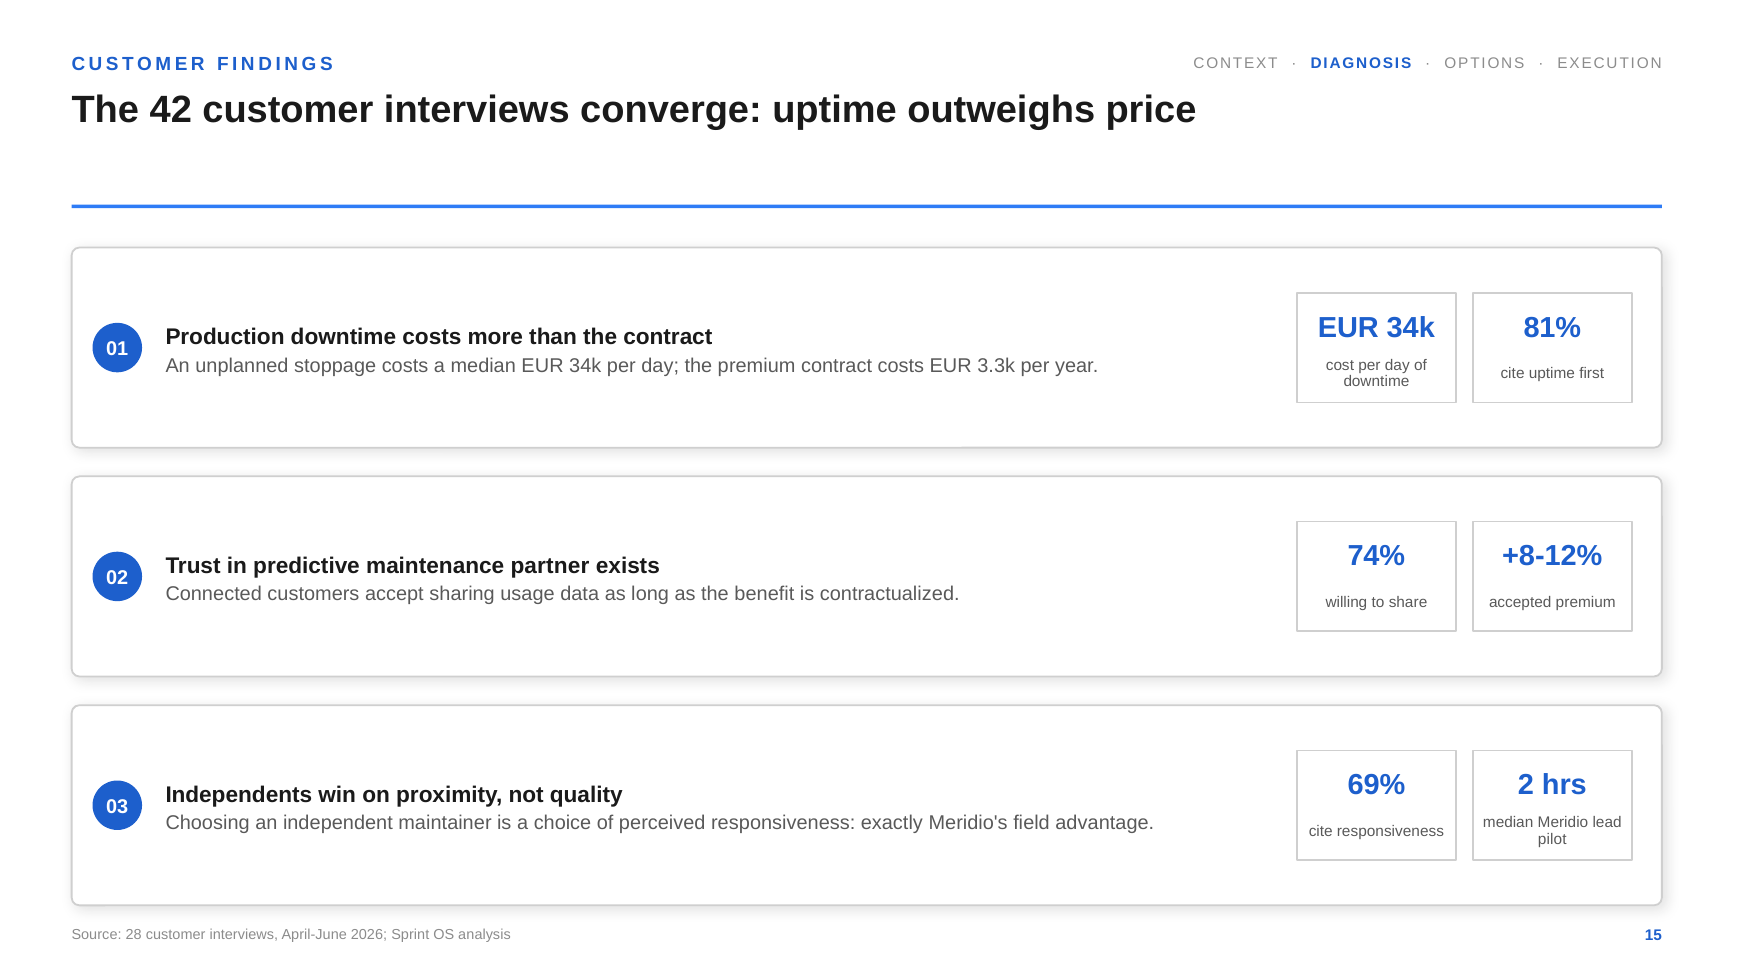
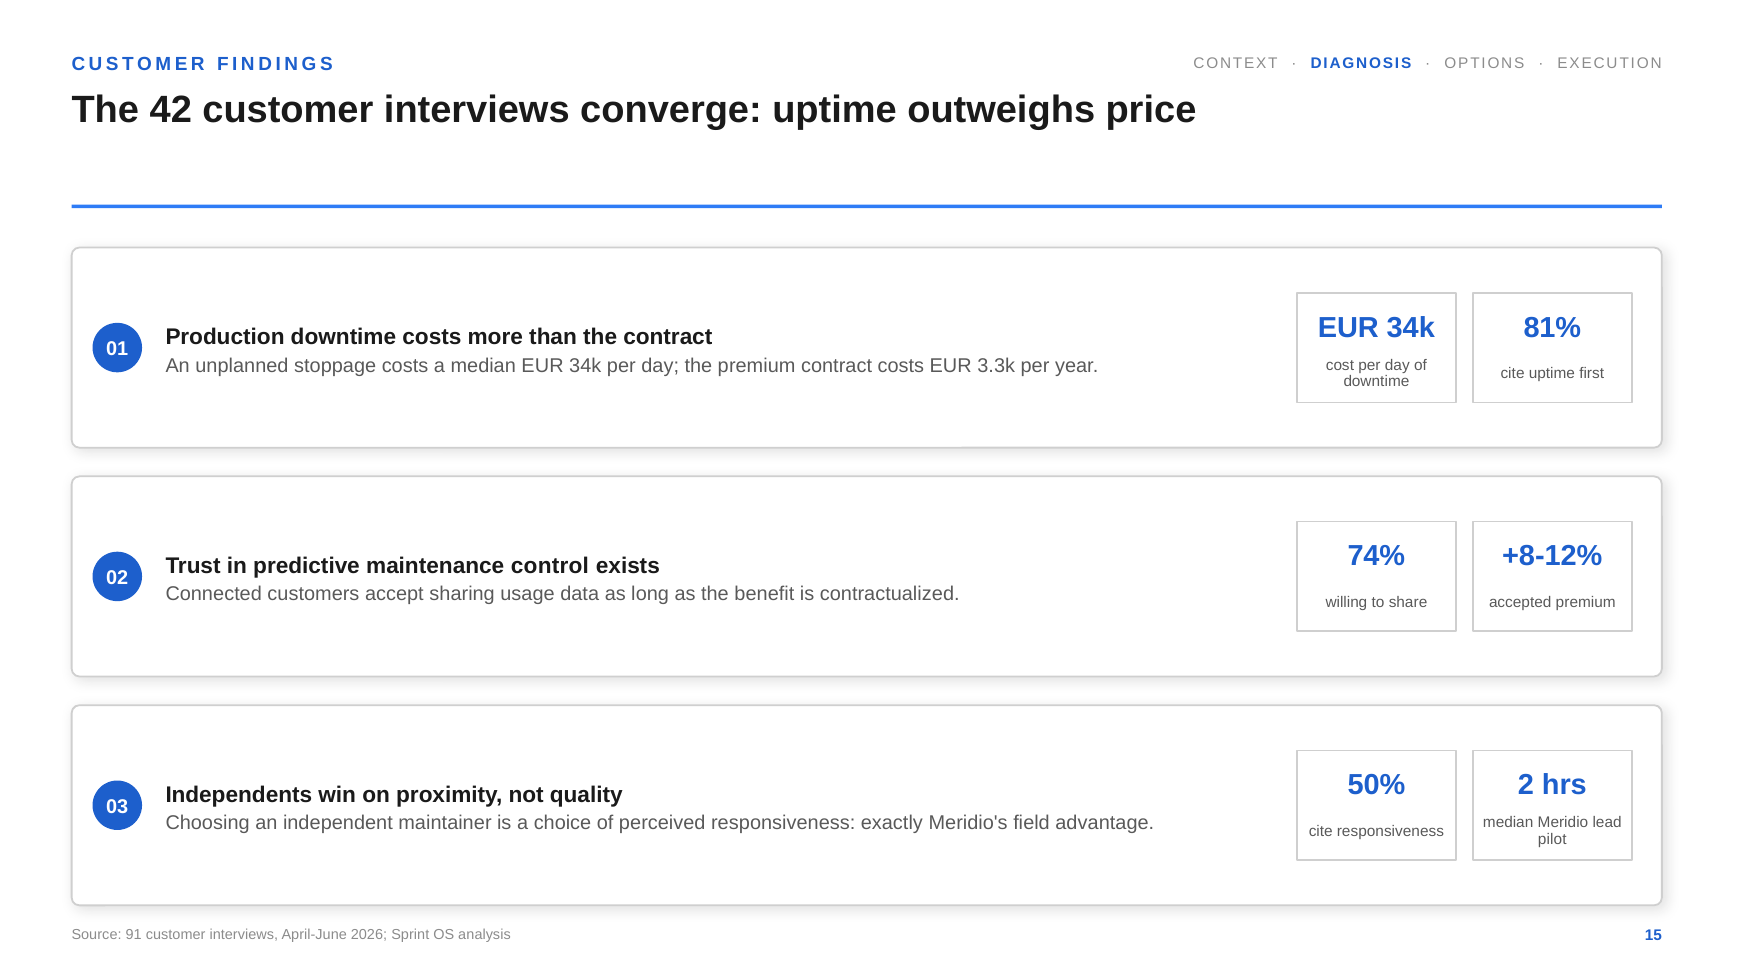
partner: partner -> control (550, 567)
69%: 69% -> 50% (1376, 786)
28: 28 -> 91 (134, 936)
